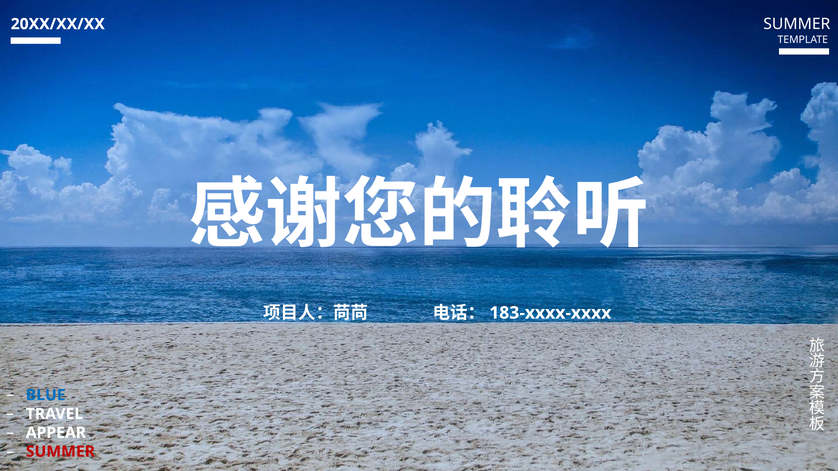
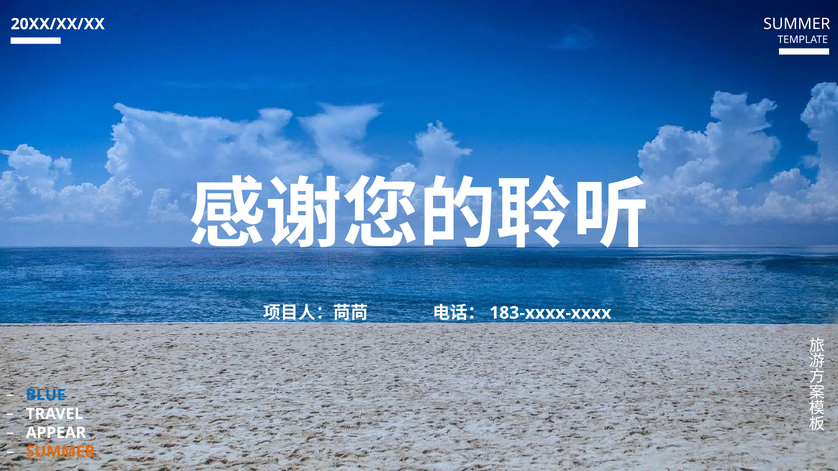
SUMMER colour: red -> orange (60, 452)
